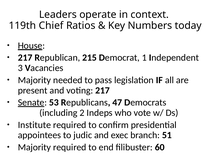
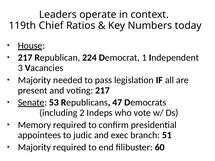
215: 215 -> 224 (90, 58)
Institute: Institute -> Memory (34, 125)
